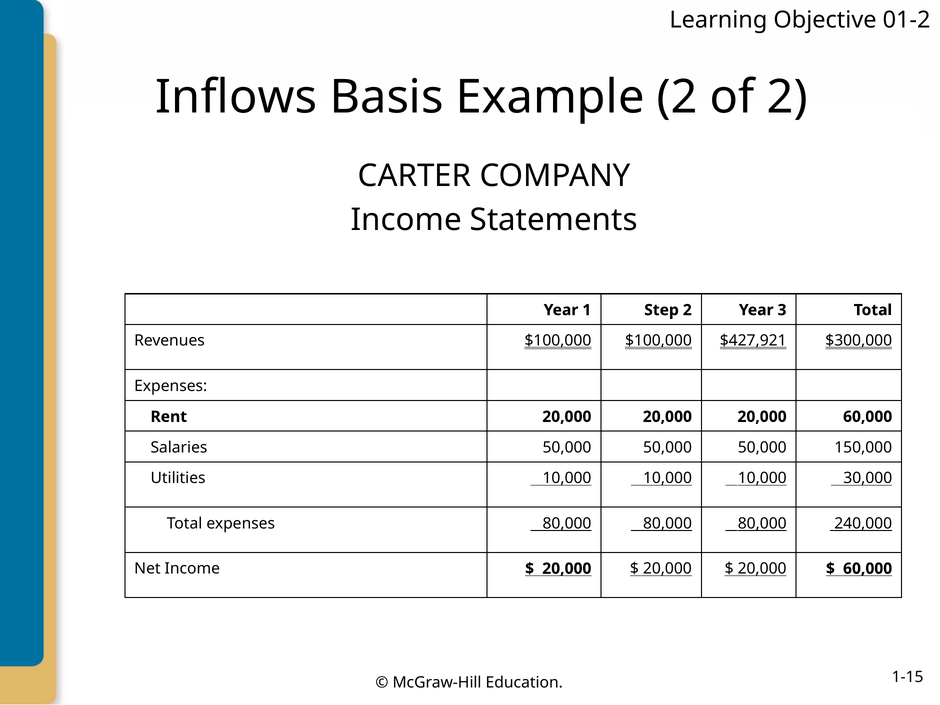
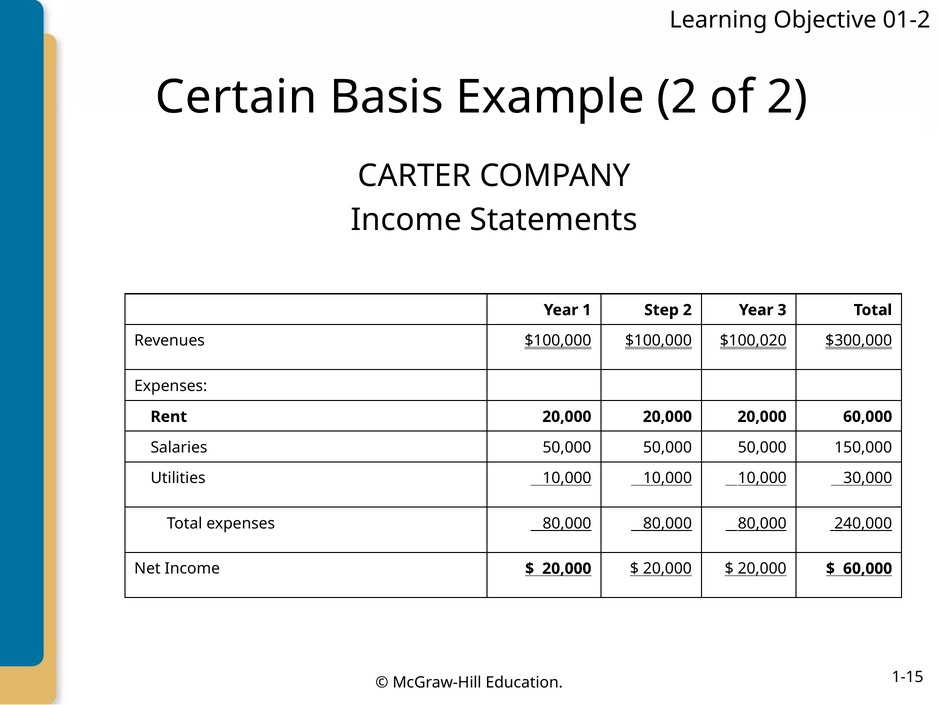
Inflows: Inflows -> Certain (236, 97)
$427,921: $427,921 -> $100,020 (753, 341)
